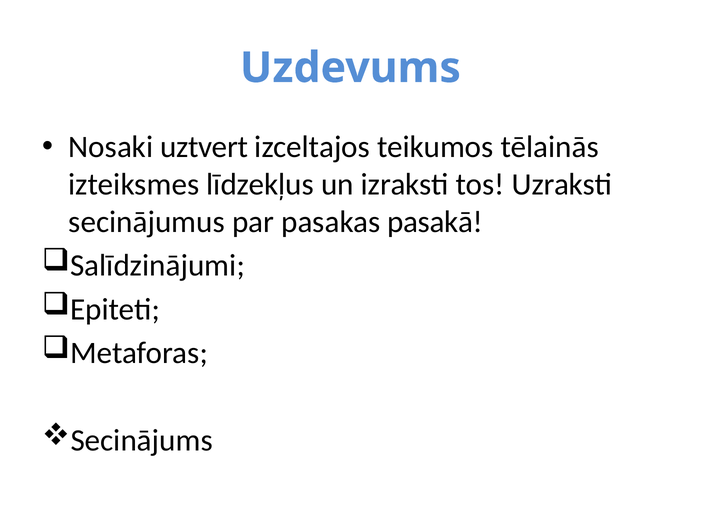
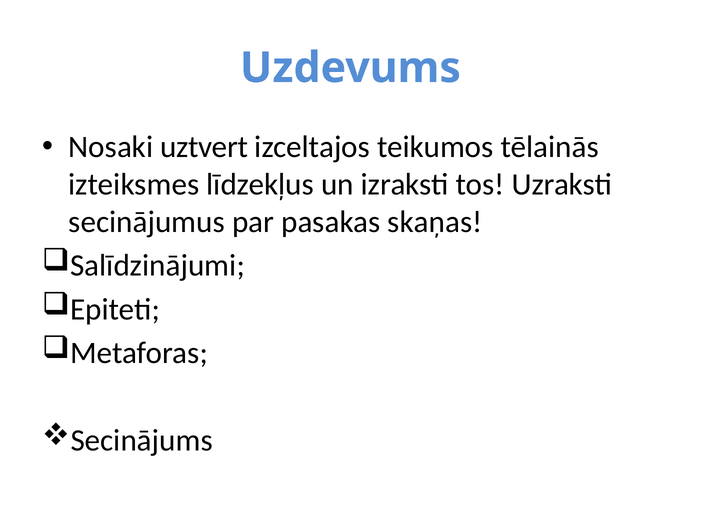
pasakā: pasakā -> skaņas (435, 222)
